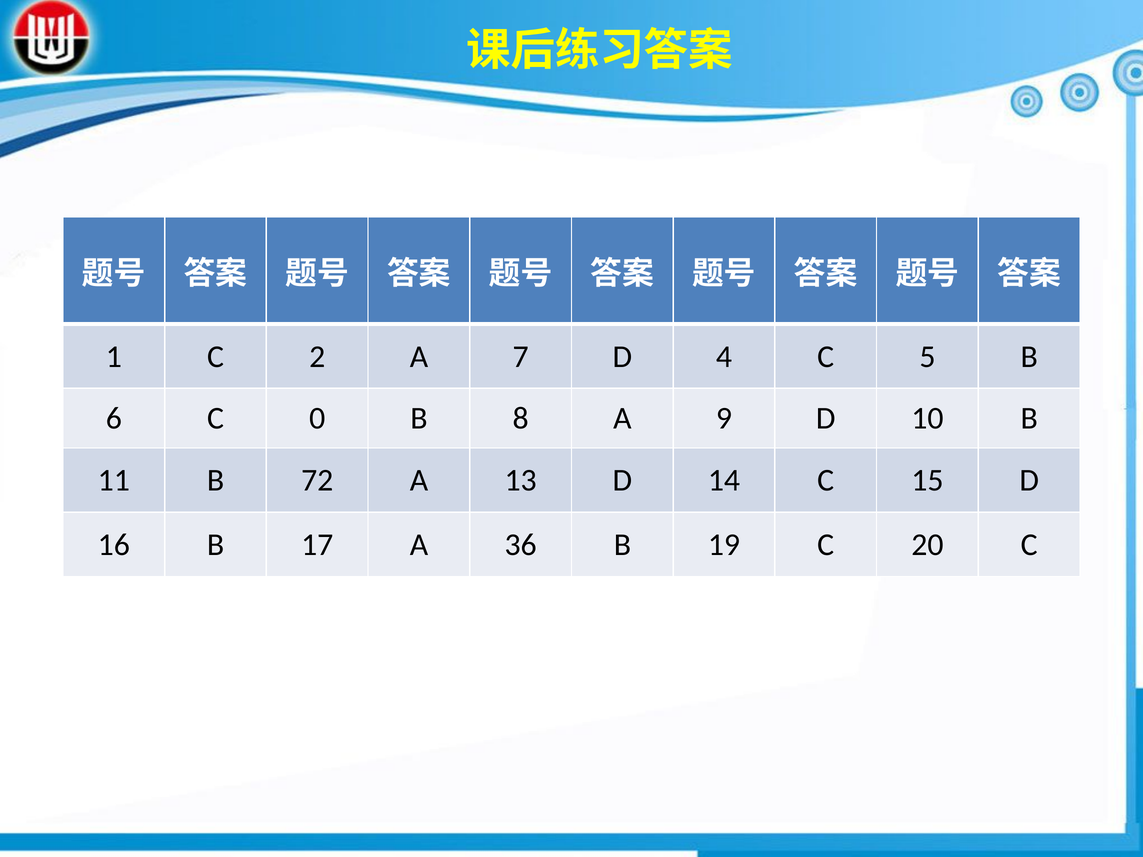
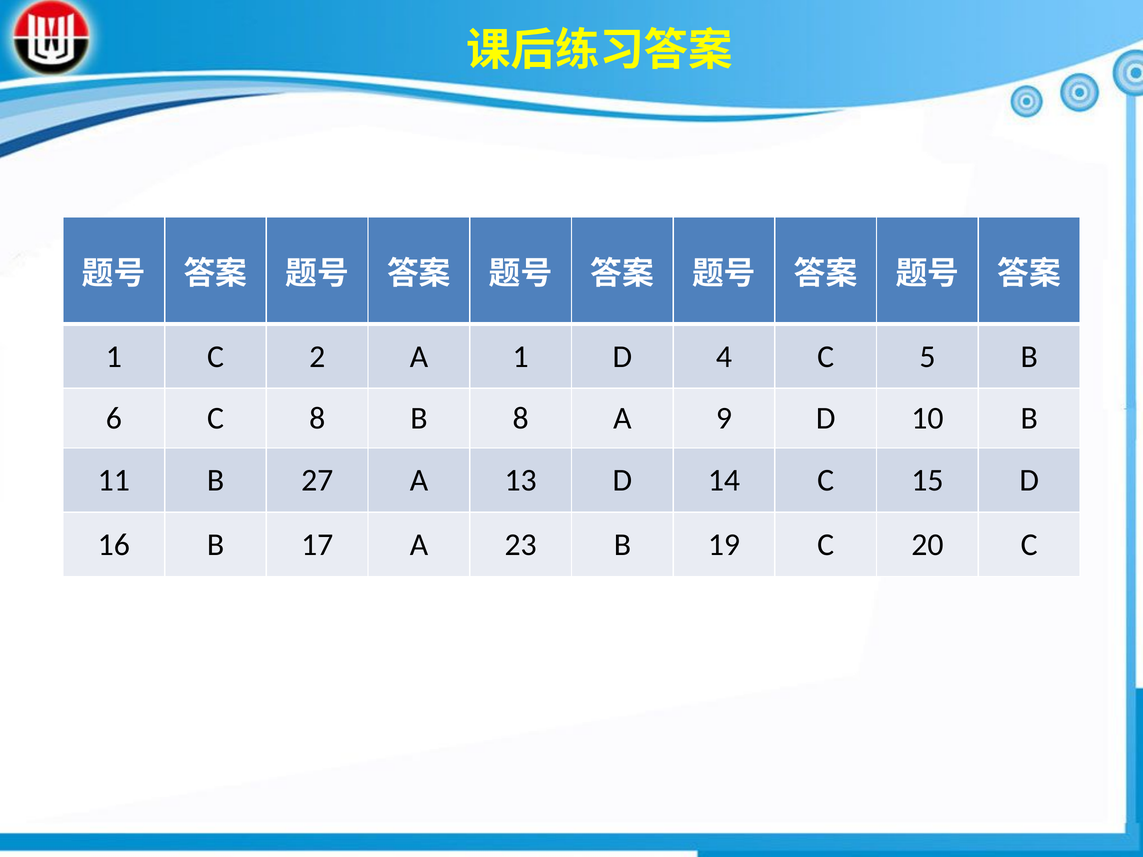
A 7: 7 -> 1 (521, 357)
C 0: 0 -> 8 (317, 419)
72: 72 -> 27 (317, 481)
36: 36 -> 23 (521, 545)
